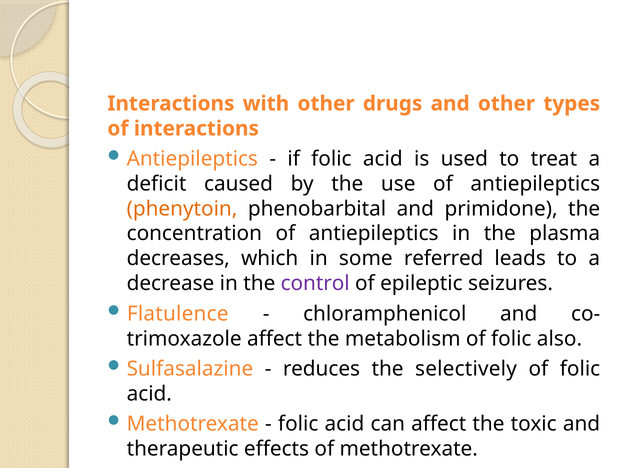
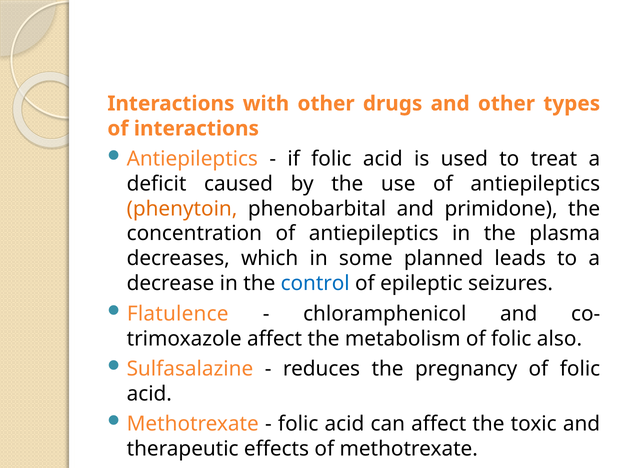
referred: referred -> planned (444, 258)
control colour: purple -> blue (315, 283)
selectively: selectively -> pregnancy (466, 368)
